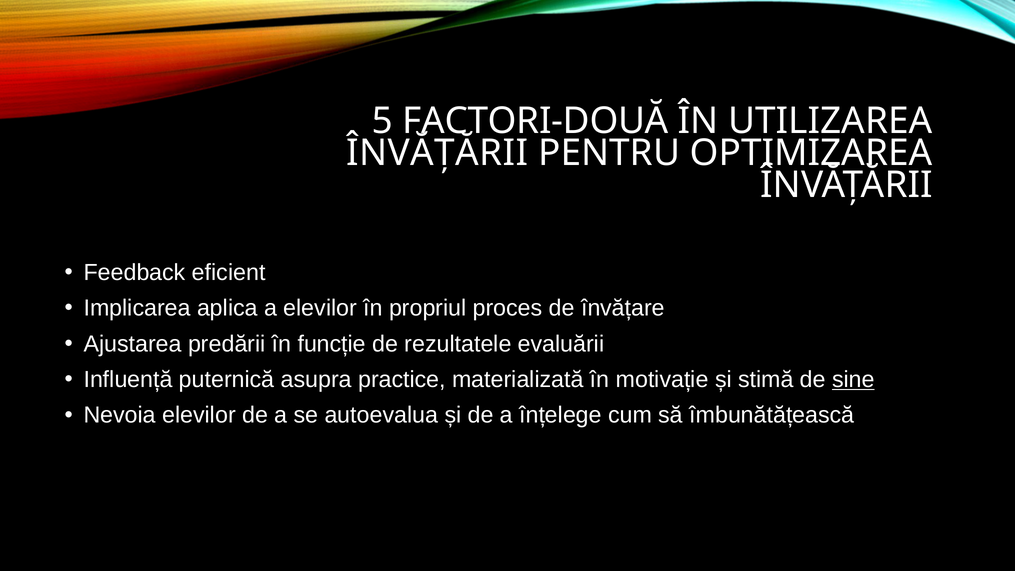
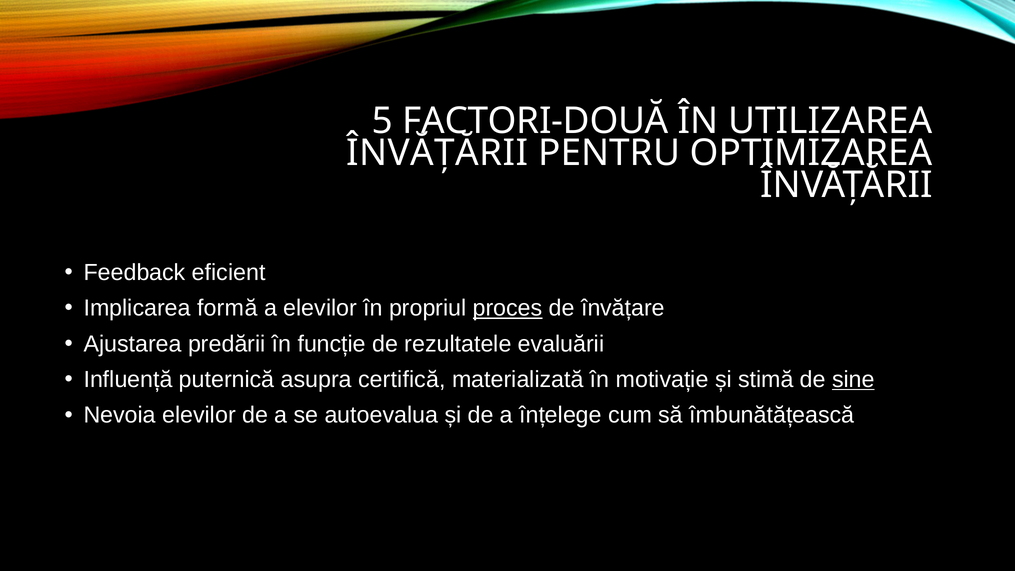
aplica: aplica -> formă (227, 308)
proces underline: none -> present (508, 308)
practice: practice -> certifică (402, 379)
